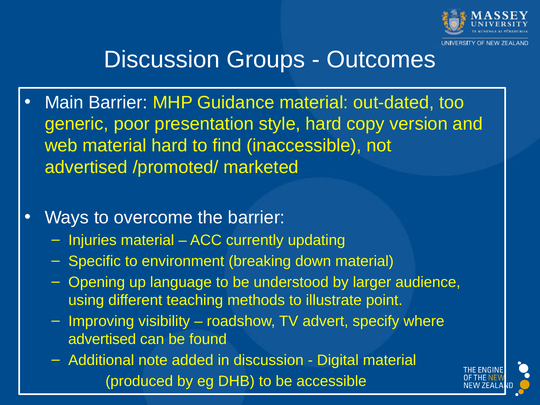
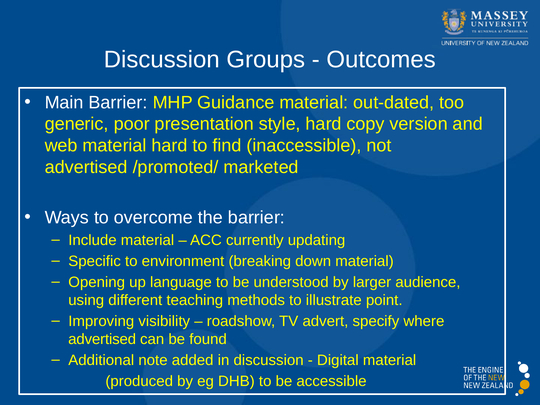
Injuries: Injuries -> Include (92, 240)
